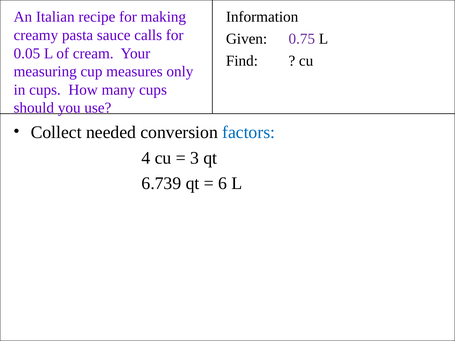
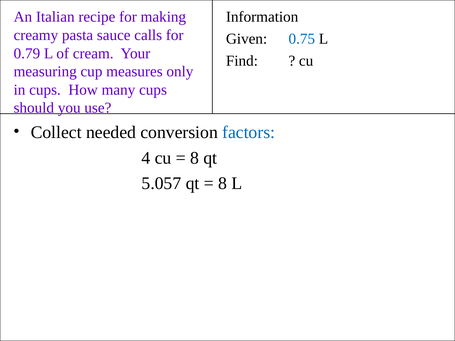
0.75 colour: purple -> blue (302, 39)
0.05: 0.05 -> 0.79 (27, 53)
3: 3 -> 8 (195, 158)
6.739: 6.739 -> 5.057 (161, 184)
6: 6 -> 8 (223, 184)
